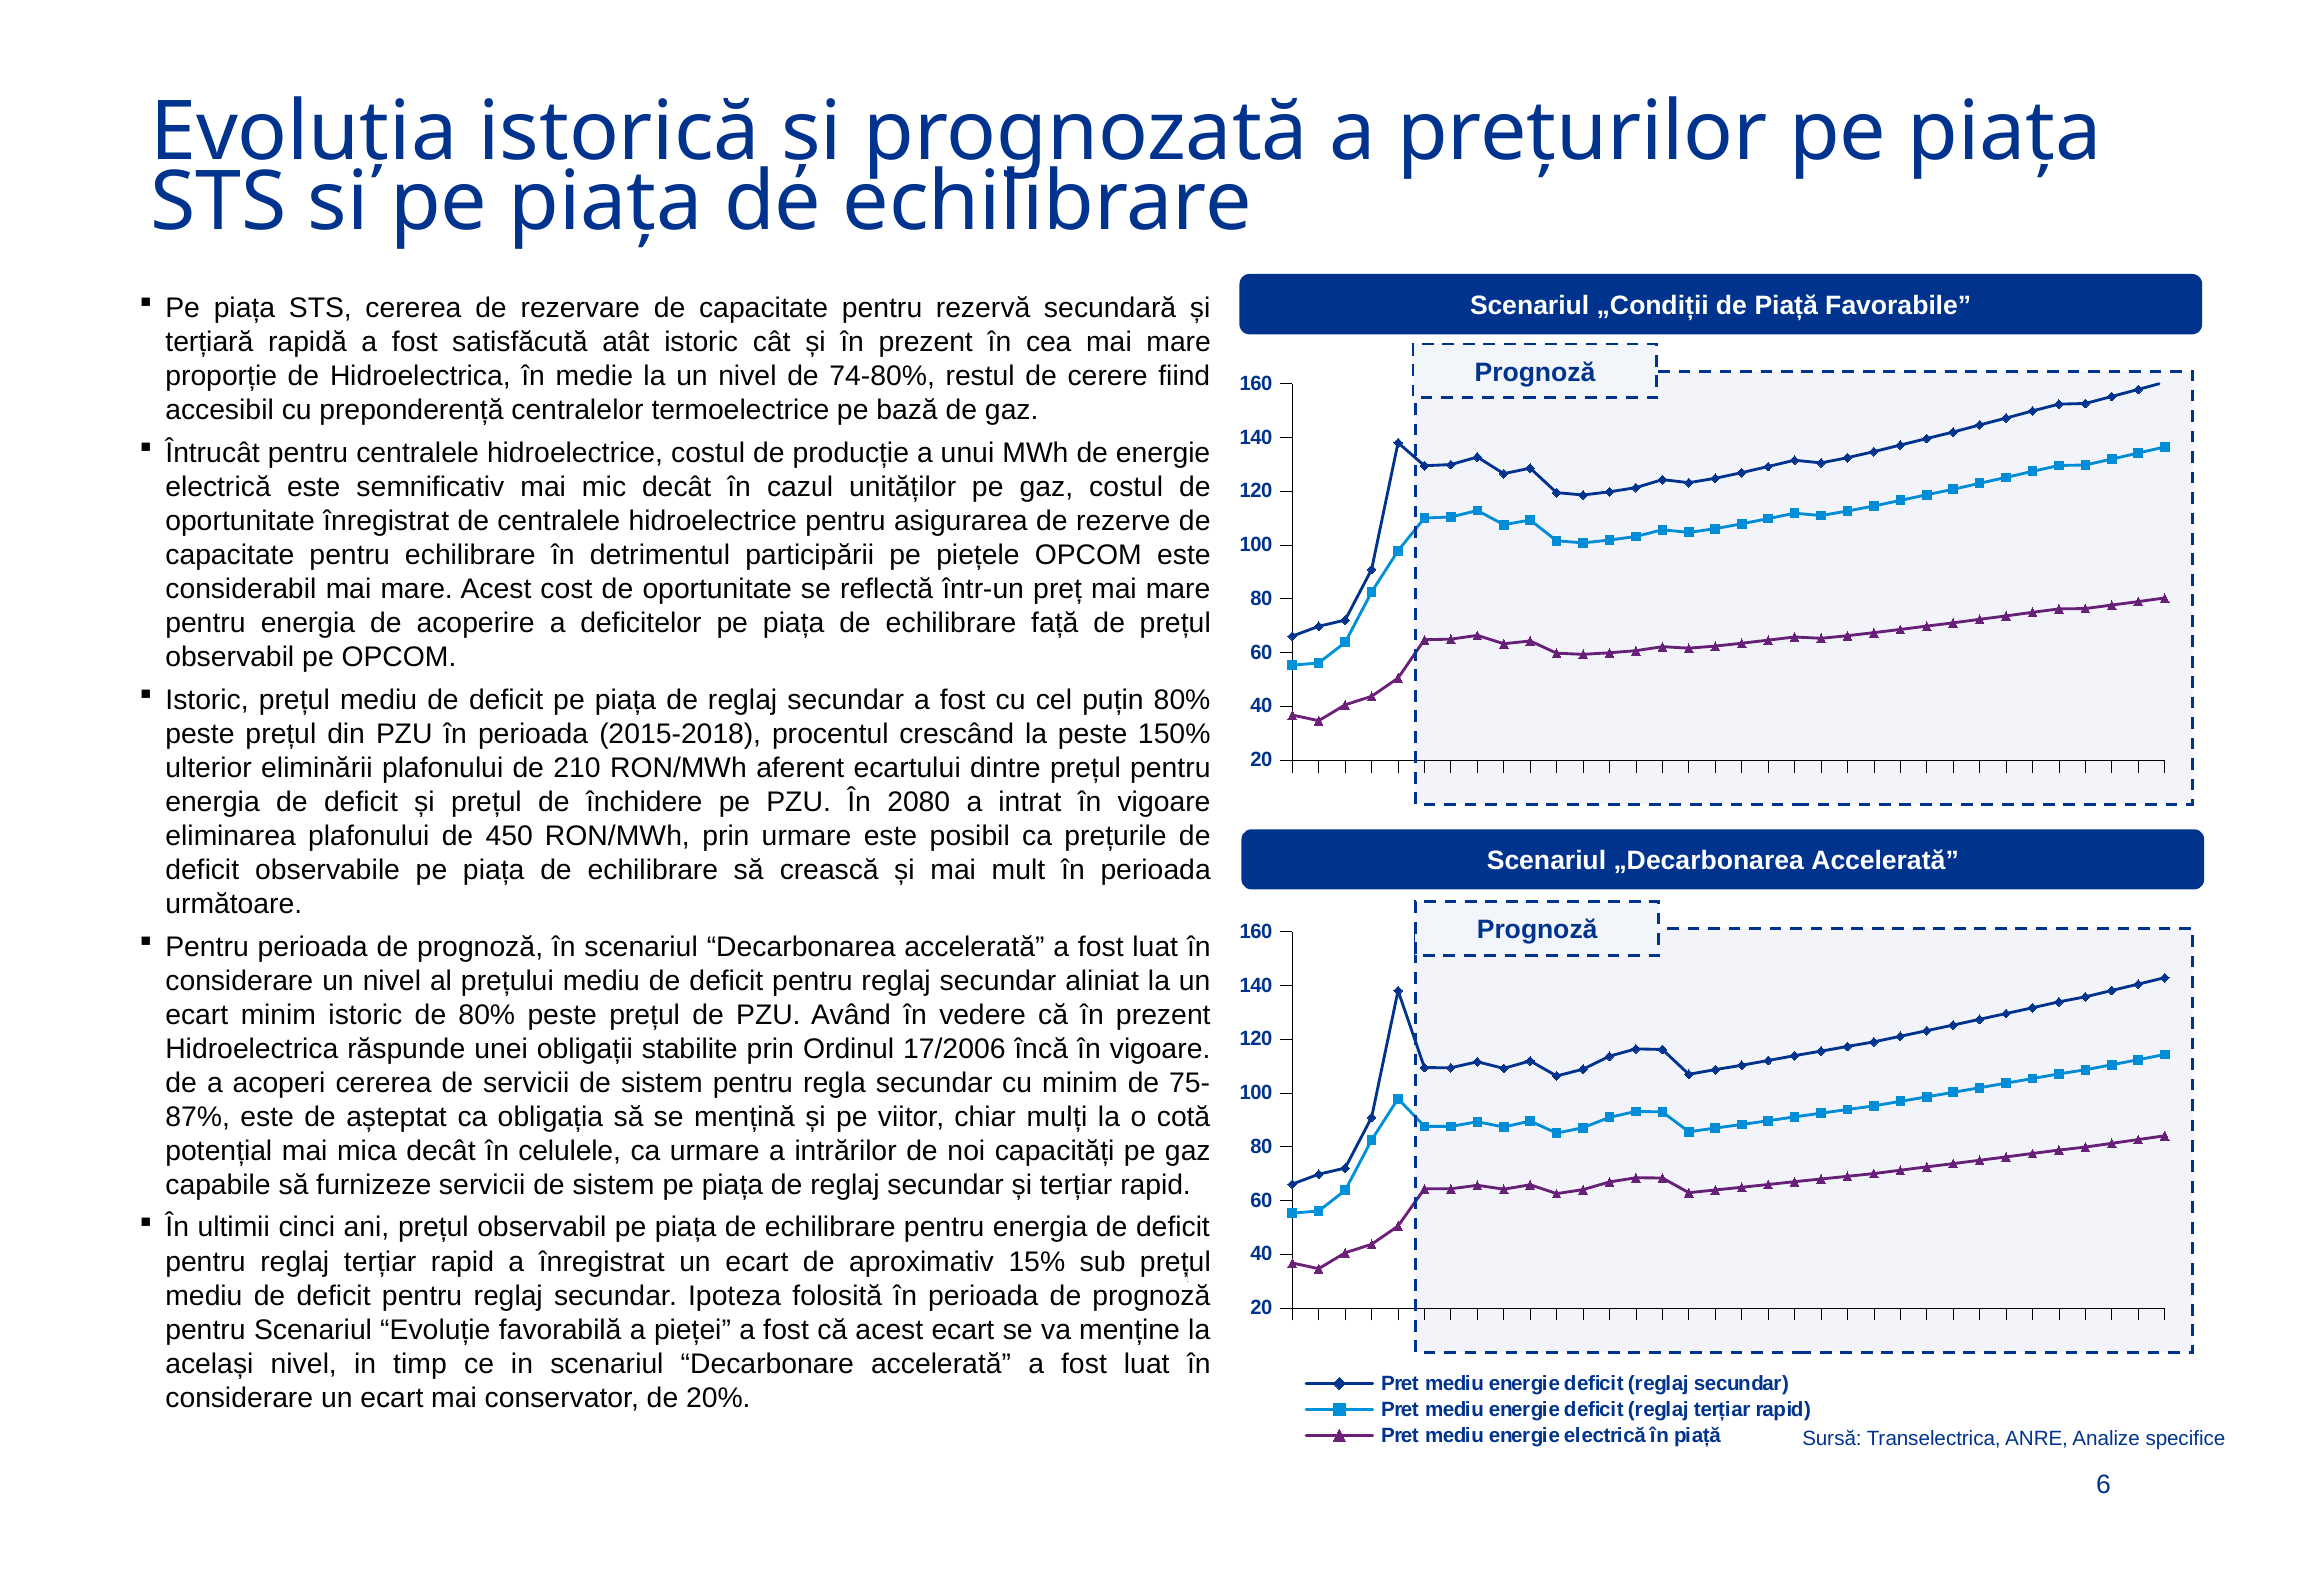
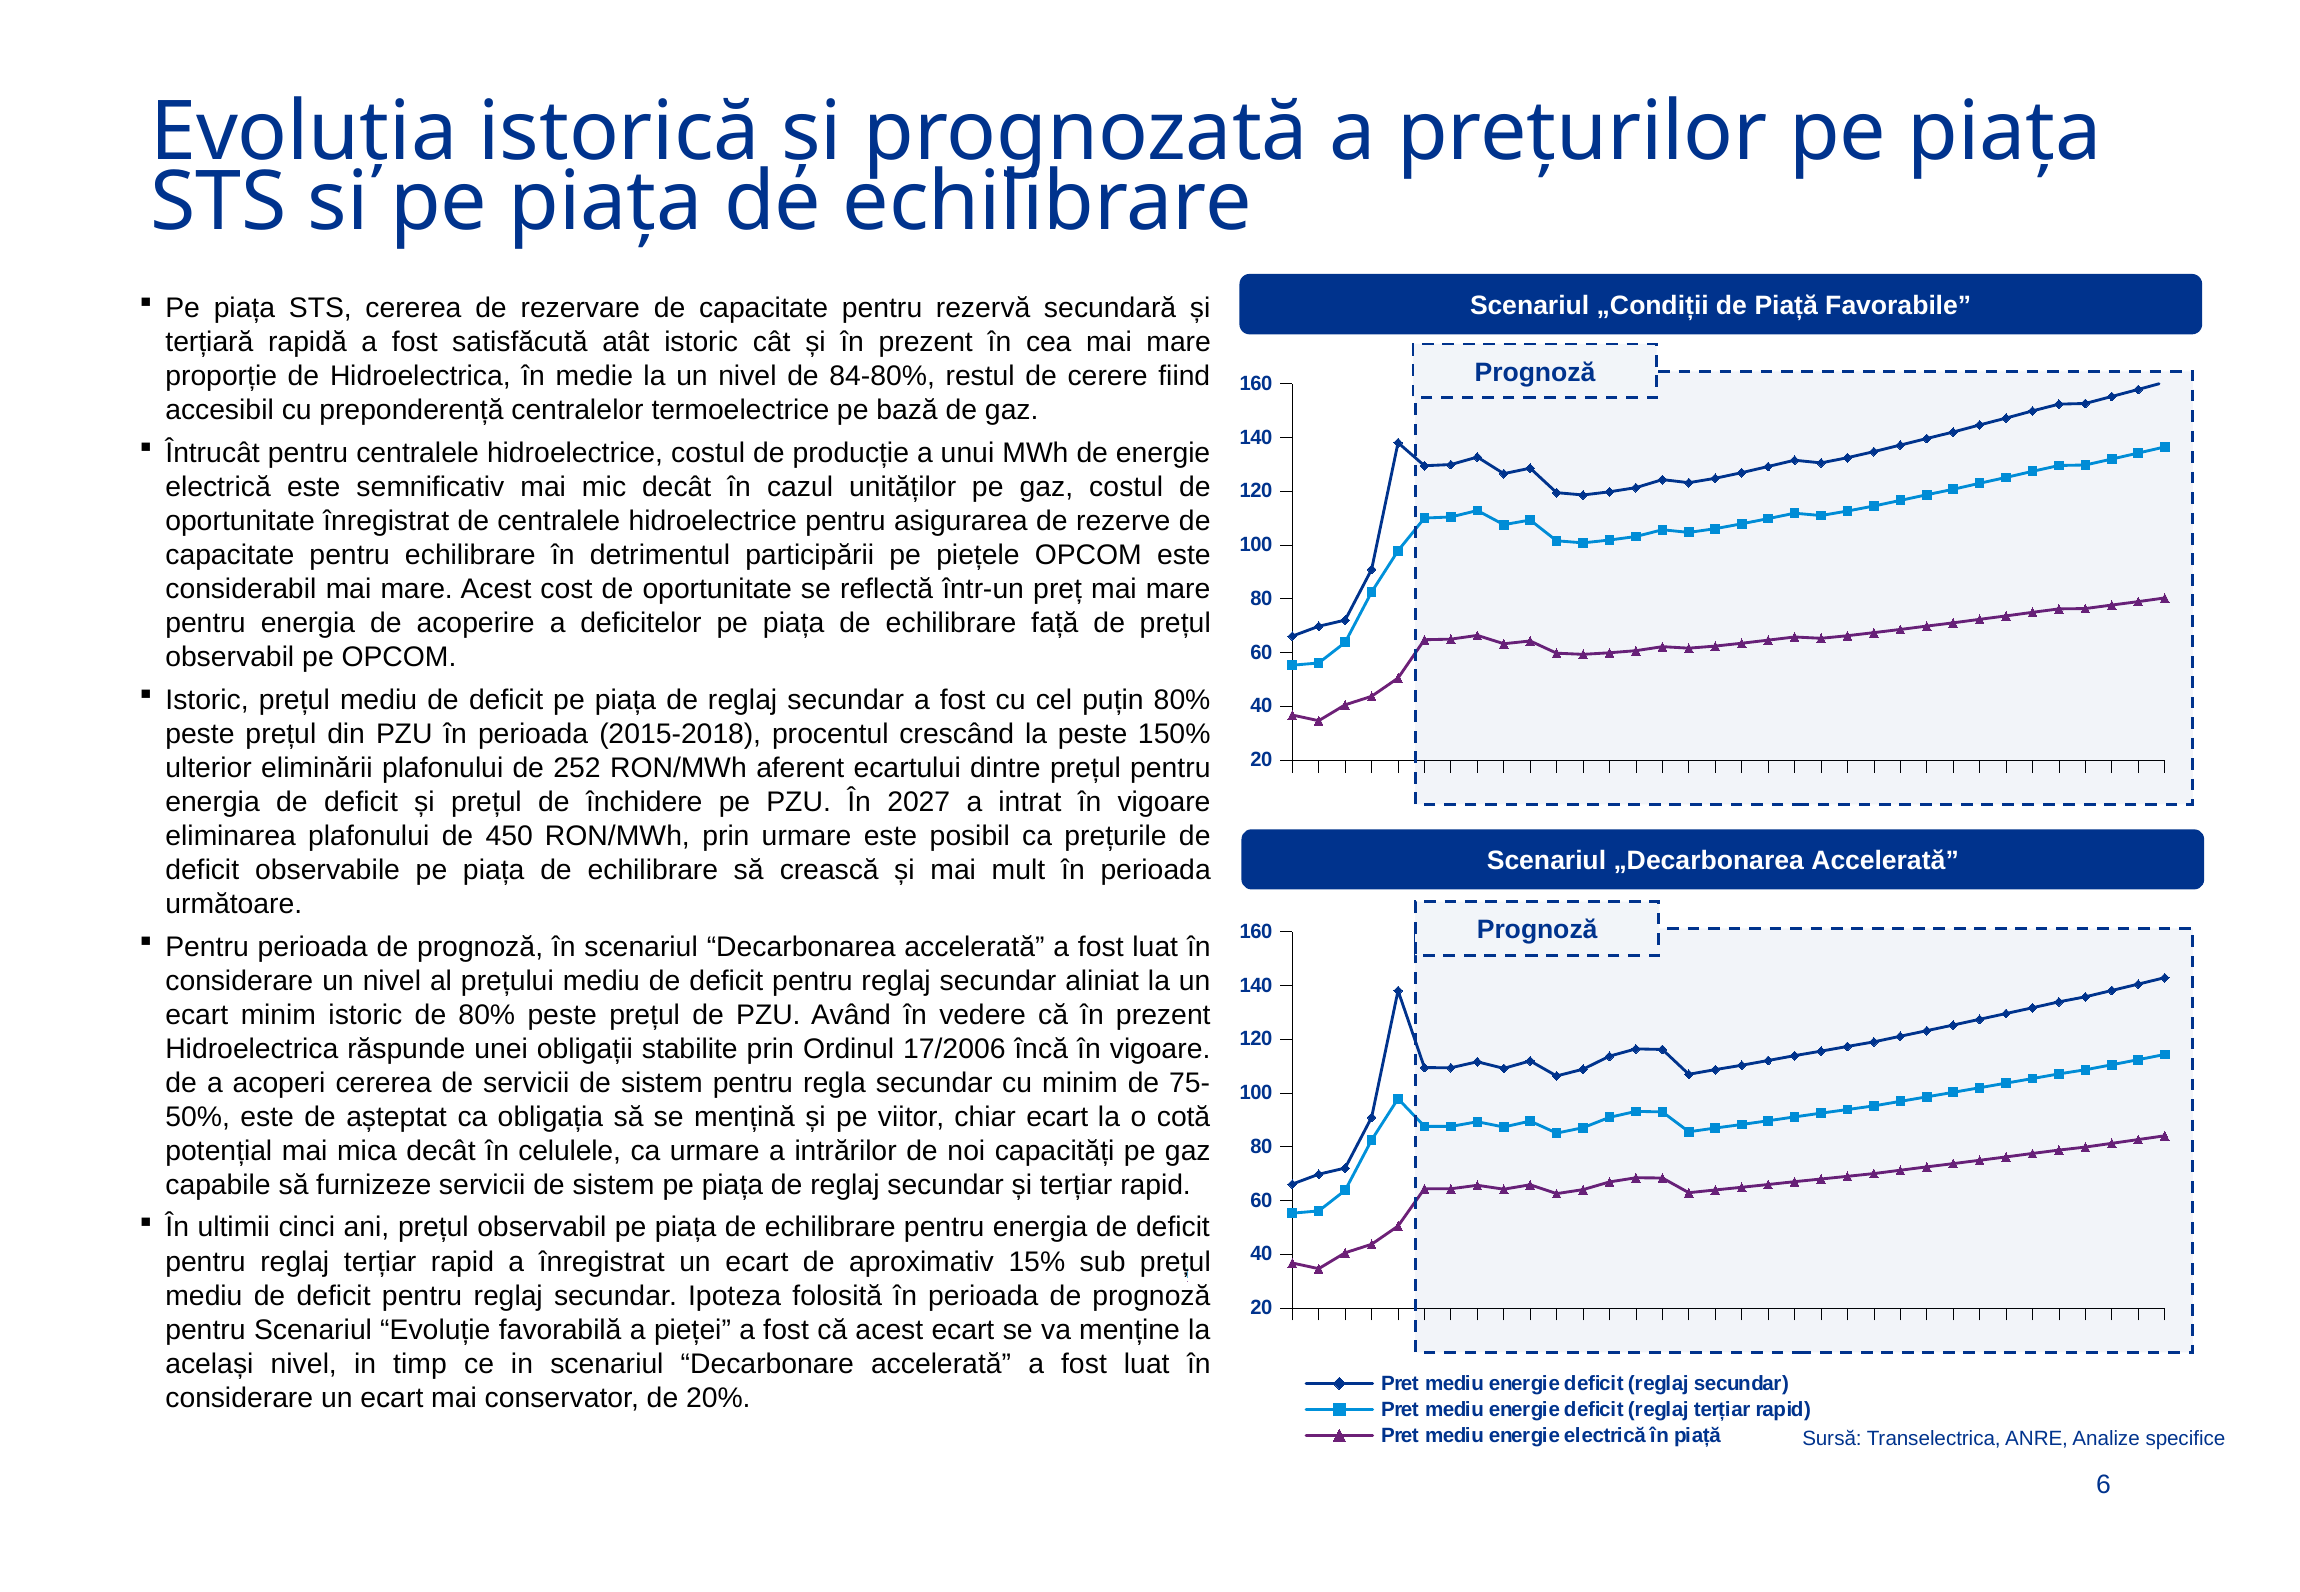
74-80%: 74-80% -> 84-80% (882, 376)
210: 210 -> 252 (577, 768)
2080: 2080 -> 2027 (919, 802)
87%: 87% -> 50% (198, 1117)
chiar mulți: mulți -> ecart (1057, 1117)
